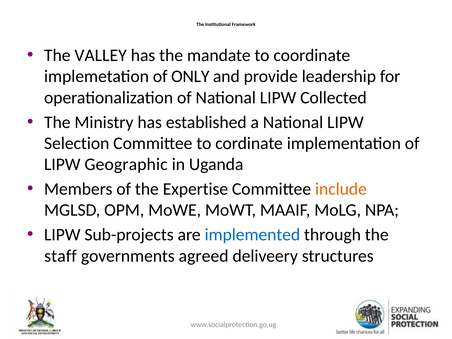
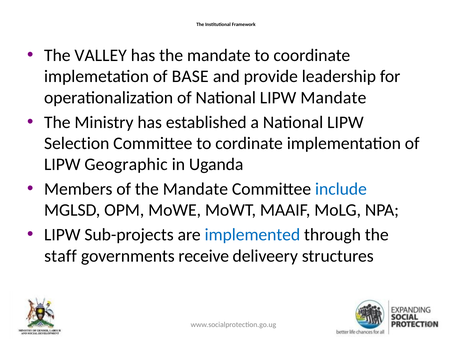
ONLY: ONLY -> BASE (190, 77)
LIPW Collected: Collected -> Mandate (333, 98)
of the Expertise: Expertise -> Mandate (195, 189)
include colour: orange -> blue (341, 189)
agreed: agreed -> receive (204, 256)
